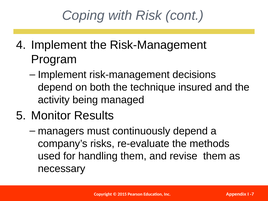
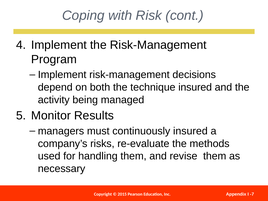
continuously depend: depend -> insured (190, 131)
